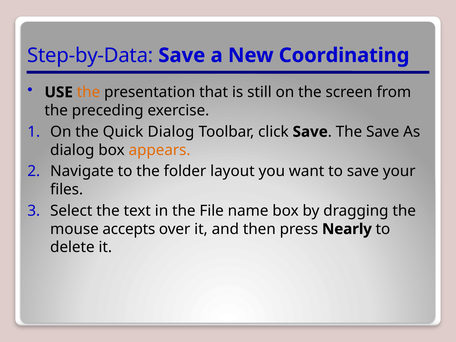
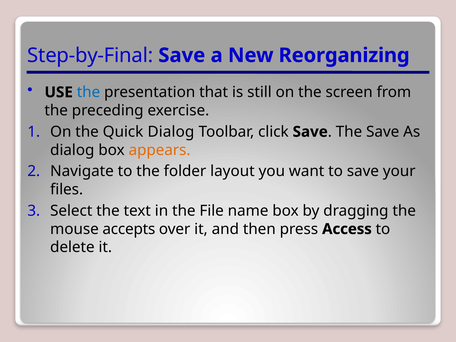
Step-by-Data: Step-by-Data -> Step-by-Final (90, 55)
Coordinating: Coordinating -> Reorganizing (344, 55)
the colour: orange -> blue (88, 92)
Nearly: Nearly -> Access (347, 229)
